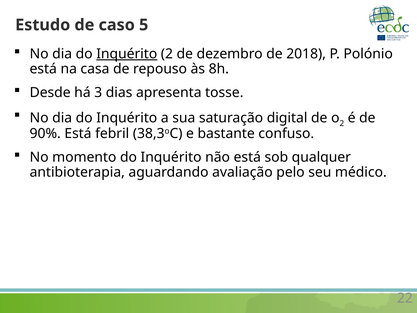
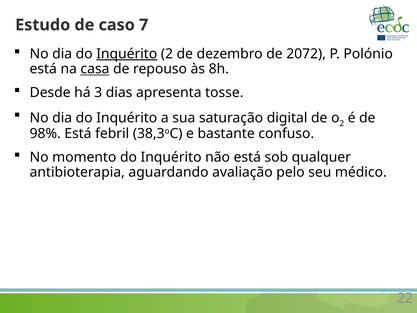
5: 5 -> 7 (144, 25)
2018: 2018 -> 2072 (306, 54)
casa underline: none -> present (95, 69)
90%: 90% -> 98% (45, 133)
